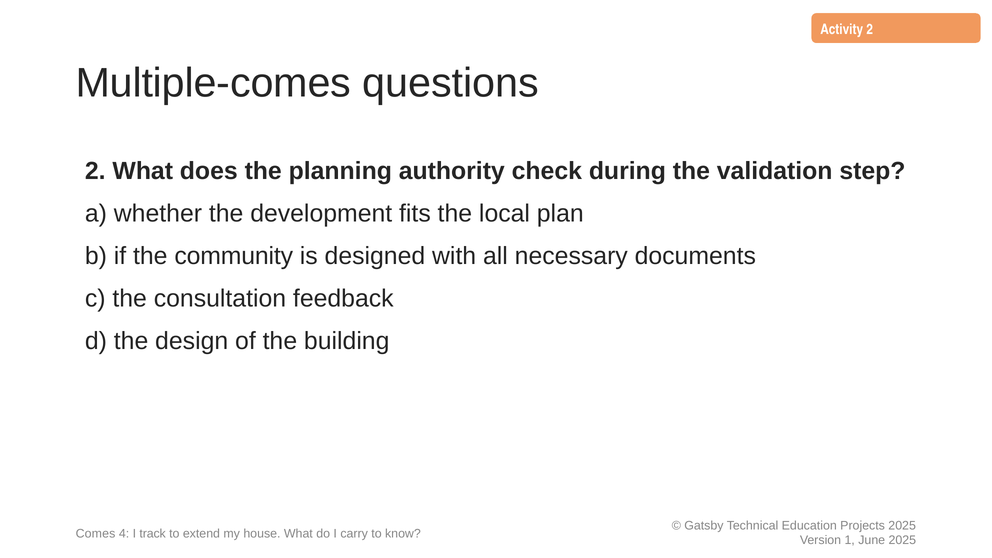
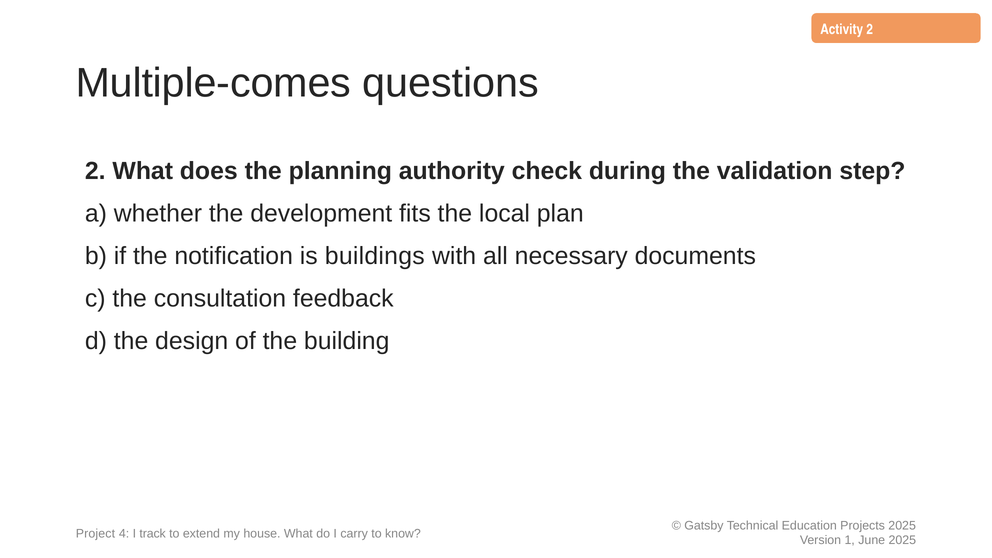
community: community -> notification (234, 256)
designed: designed -> buildings (375, 256)
Comes: Comes -> Project (95, 533)
